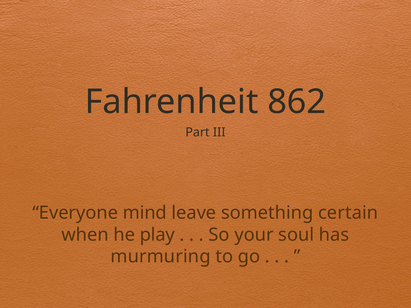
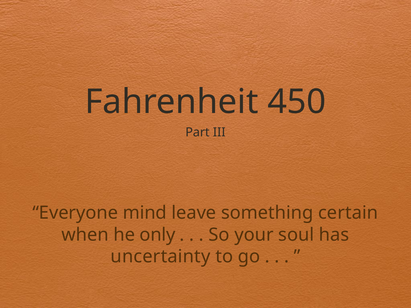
862: 862 -> 450 (297, 102)
play: play -> only (157, 235)
murmuring: murmuring -> uncertainty (160, 257)
